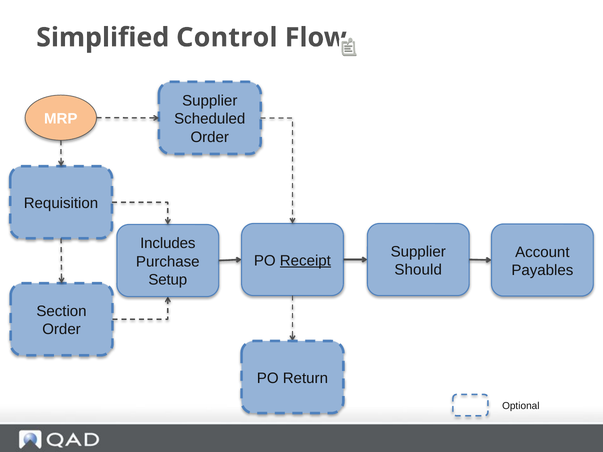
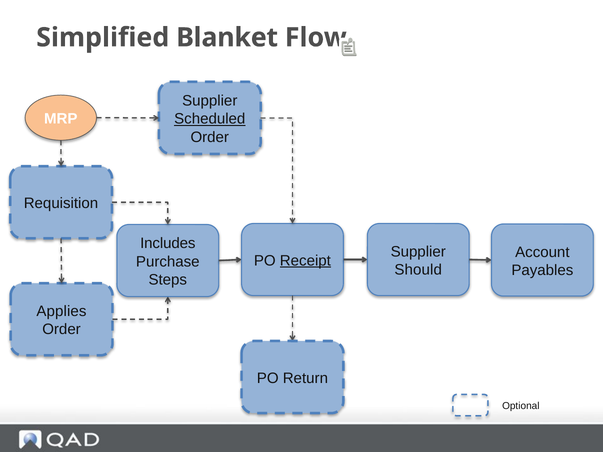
Control: Control -> Blanket (227, 38)
Scheduled underline: none -> present (210, 119)
Setup: Setup -> Steps (168, 280)
Section: Section -> Applies (61, 311)
